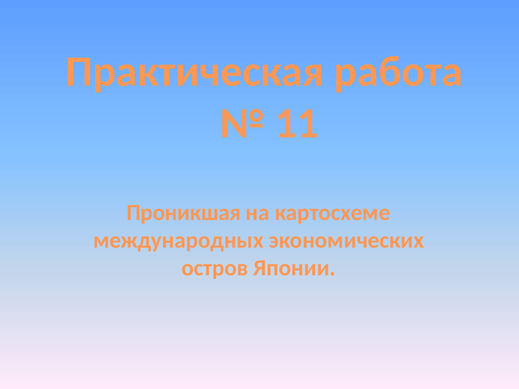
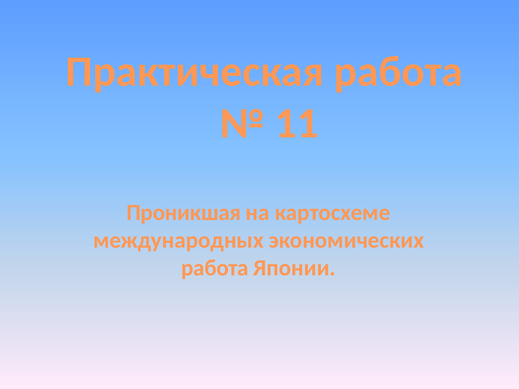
остров: остров -> работа (215, 268)
